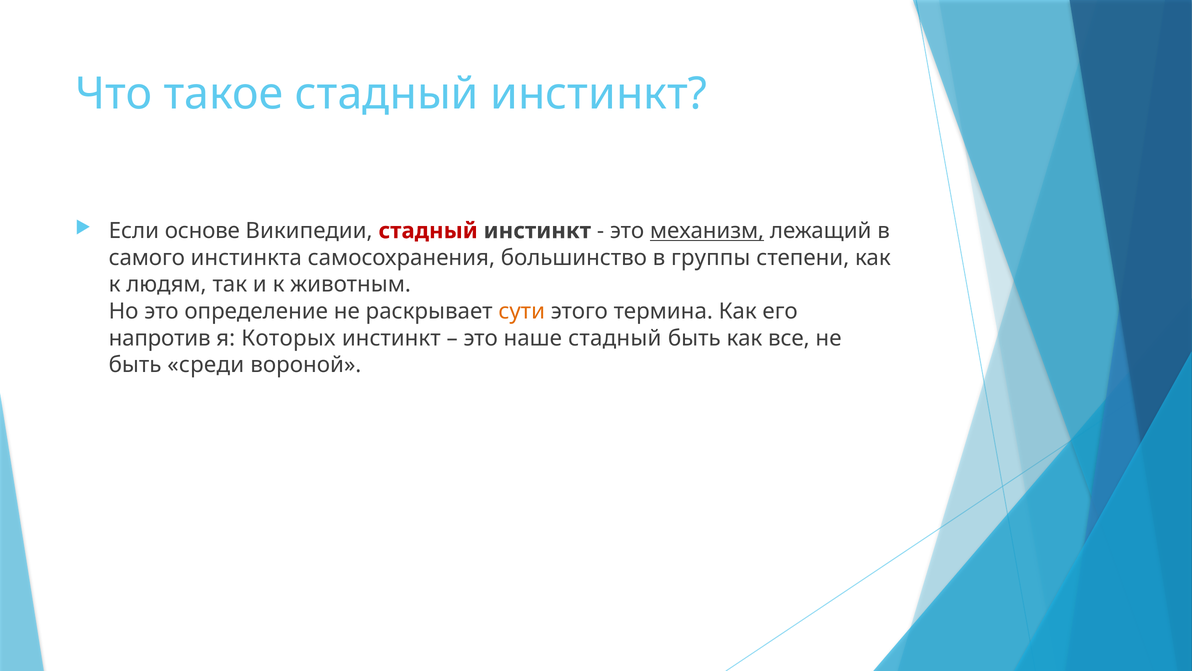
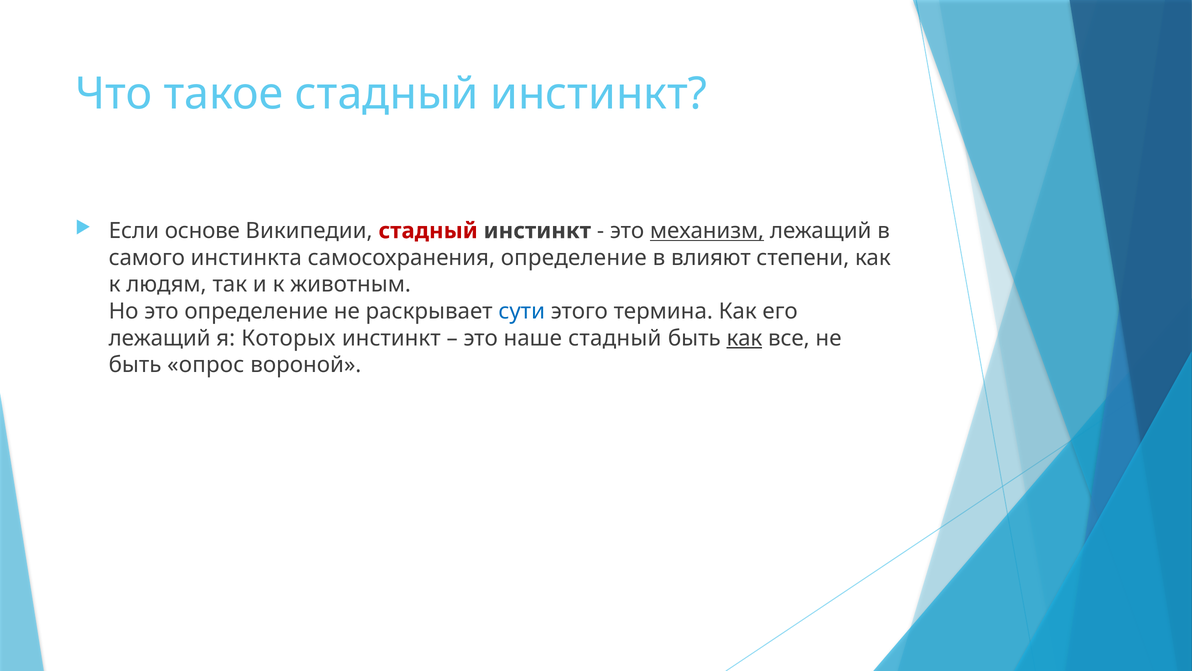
самосохранения большинство: большинство -> определение (574, 258)
группы: группы -> влияют (711, 258)
сути colour: orange -> blue (522, 311)
напротив: напротив -> лежащий (160, 338)
как underline: none -> present (744, 338)
среди: среди -> опрос (206, 365)
